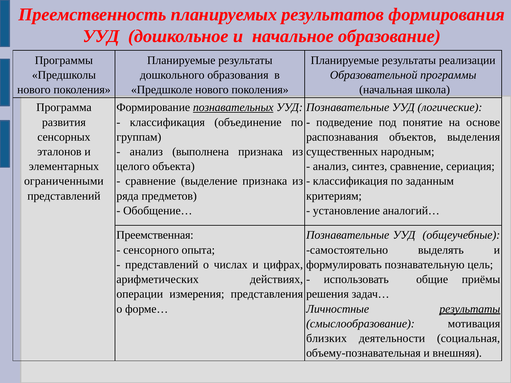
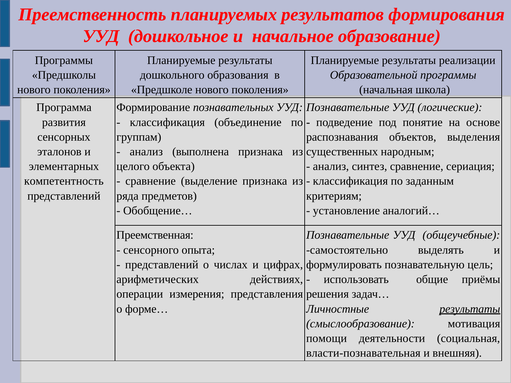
познавательных underline: present -> none (233, 108)
ограниченными: ограниченными -> компетентность (64, 181)
близких: близких -> помощи (327, 339)
объему-познавательная: объему-познавательная -> власти-познавательная (363, 353)
